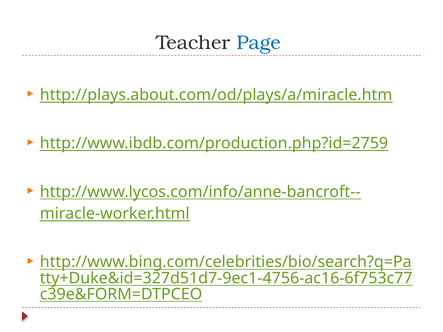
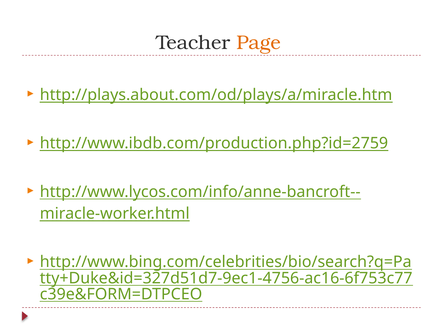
Page colour: blue -> orange (259, 43)
